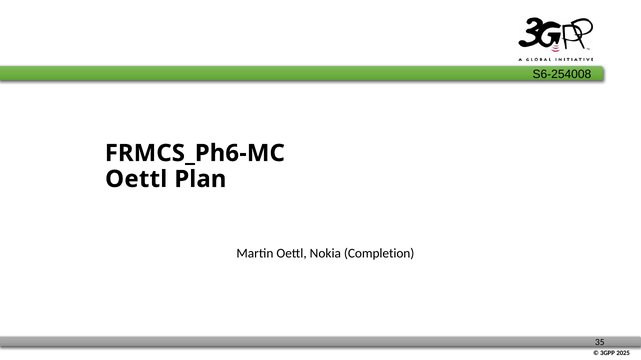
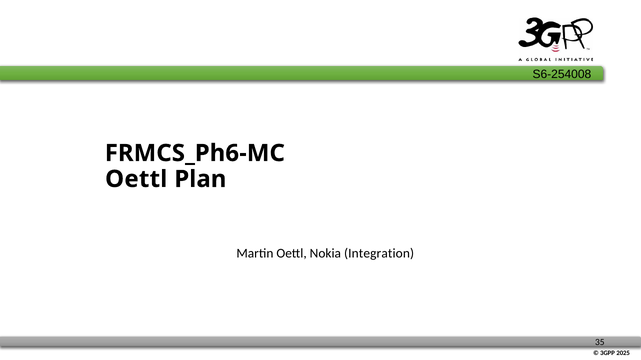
Completion: Completion -> Integration (379, 254)
